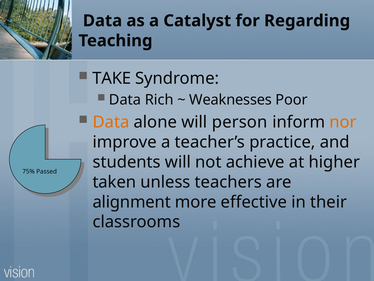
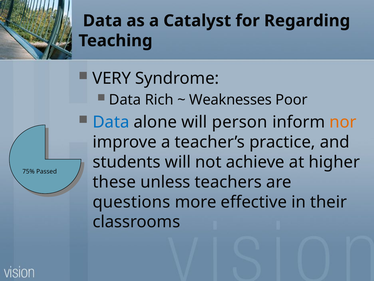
TAKE: TAKE -> VERY (112, 78)
Data colour: orange -> blue (111, 122)
taken: taken -> these (114, 182)
alignment: alignment -> questions (131, 202)
